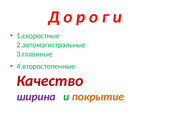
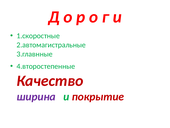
покрытие colour: orange -> red (98, 96)
